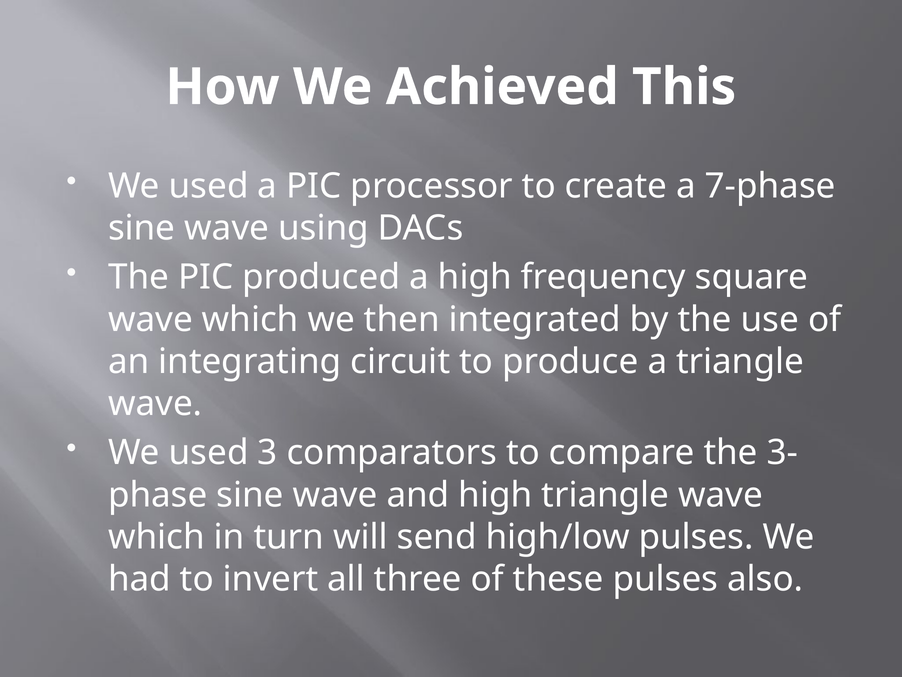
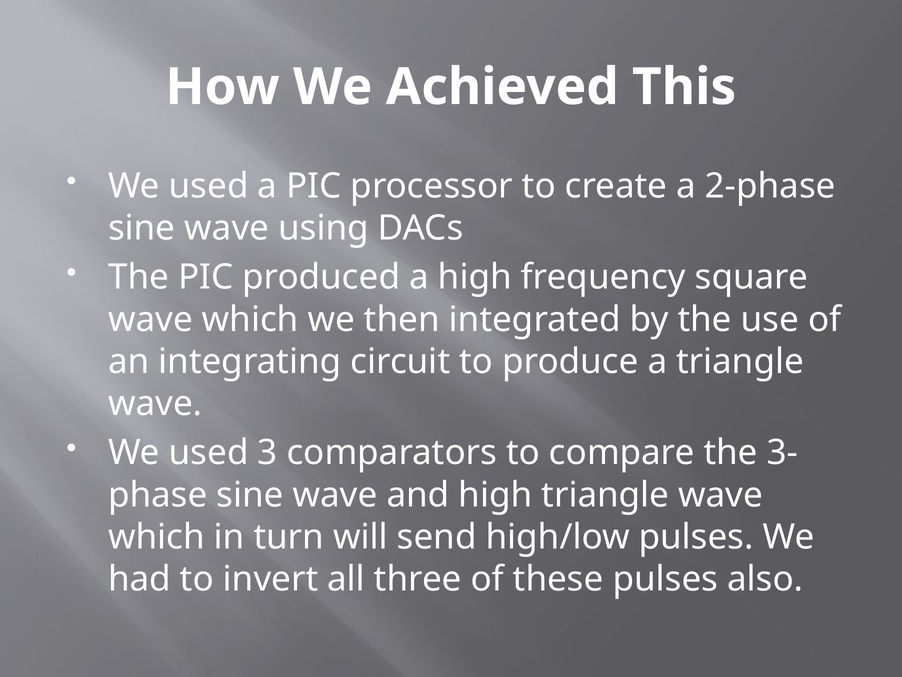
7-phase: 7-phase -> 2-phase (770, 186)
